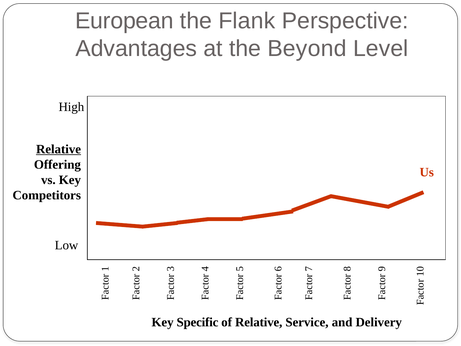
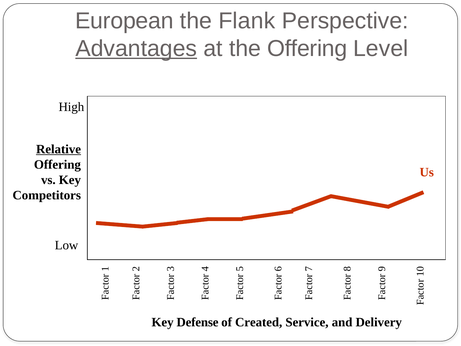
Advantages underline: none -> present (136, 48)
the Beyond: Beyond -> Offering (307, 48)
Specific: Specific -> Defense (198, 322)
of Relative: Relative -> Created (259, 322)
